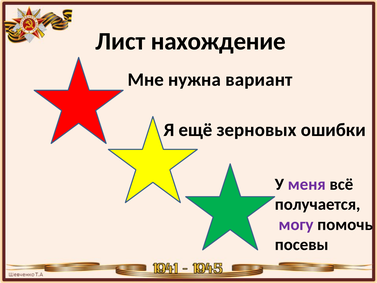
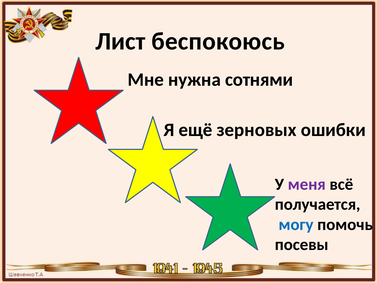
нахождение: нахождение -> беспокоюсь (218, 41)
вариант: вариант -> сотнями (259, 80)
могу colour: purple -> blue (296, 224)
